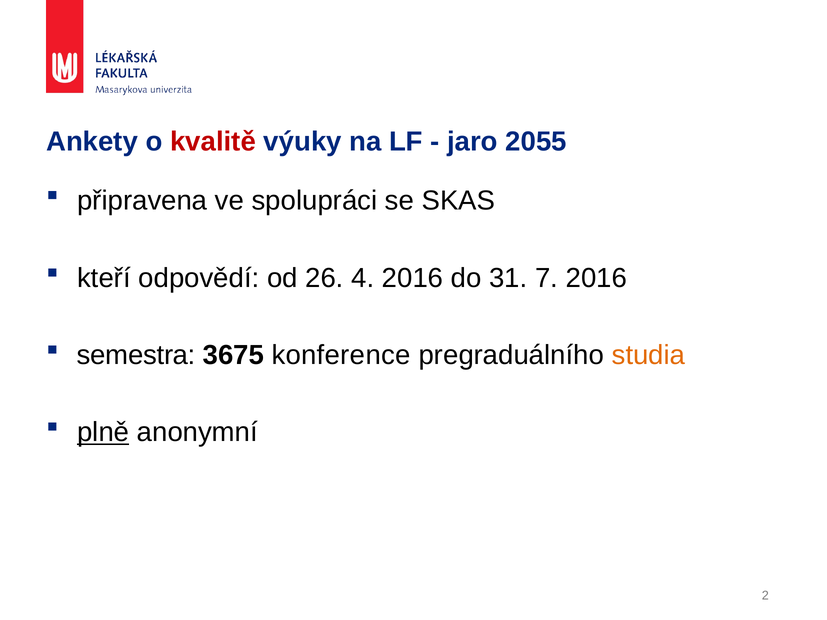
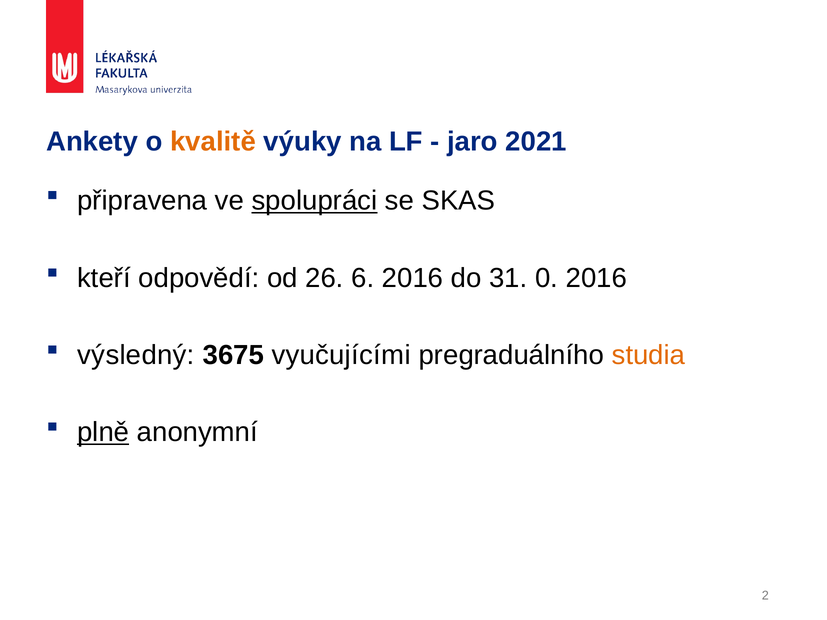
kvalitě colour: red -> orange (213, 142)
2055: 2055 -> 2021 (536, 142)
spolupráci underline: none -> present (314, 201)
4: 4 -> 6 (363, 278)
7: 7 -> 0 (547, 278)
semestra: semestra -> výsledný (136, 355)
konference: konference -> vyučujícími (341, 355)
